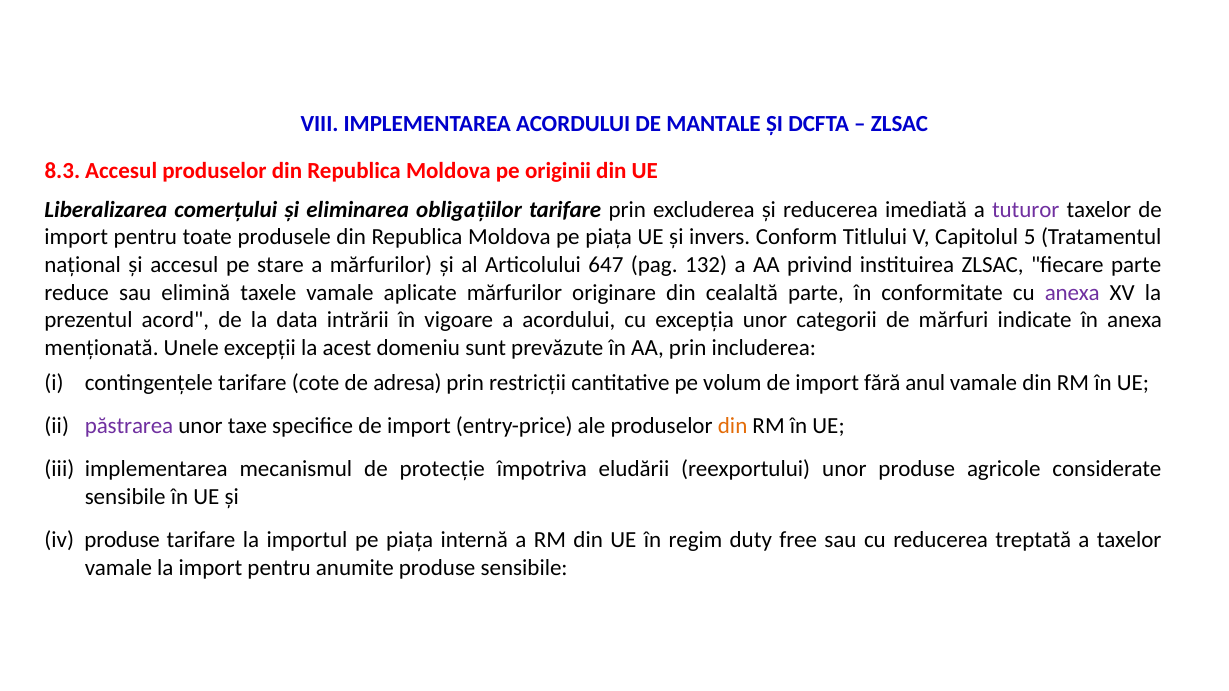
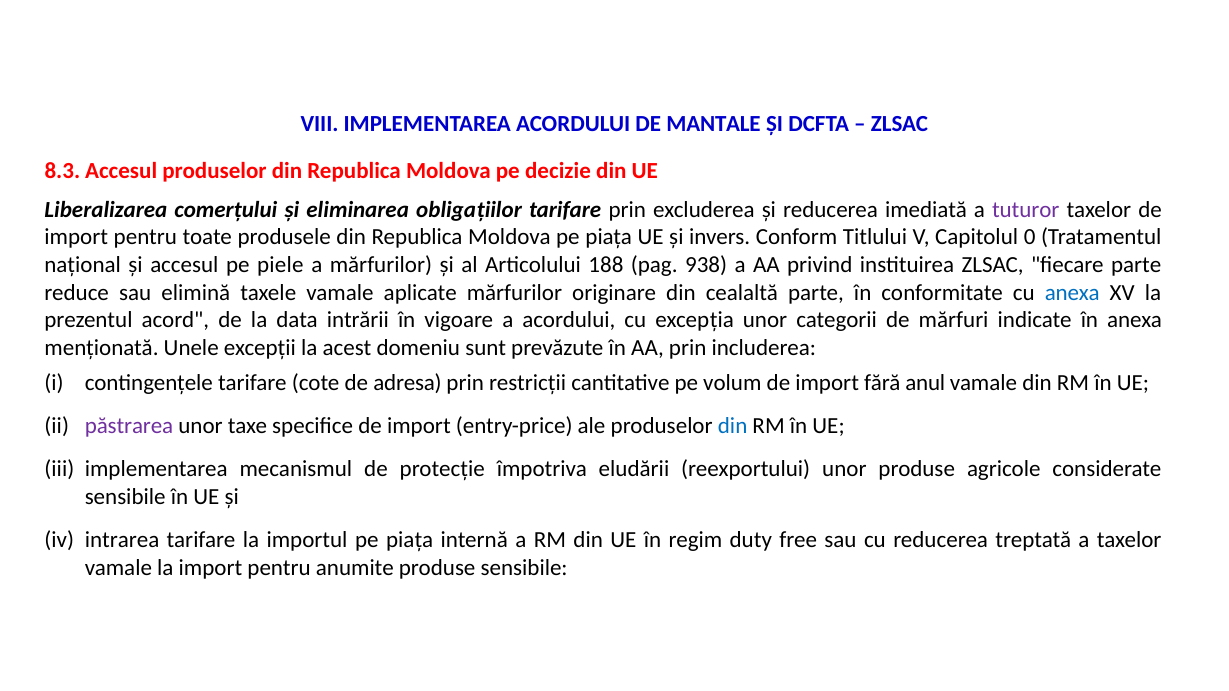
originii: originii -> decizie (558, 171)
5: 5 -> 0 (1030, 237)
stare: stare -> piele (280, 265)
647: 647 -> 188 (606, 265)
132: 132 -> 938 (706, 265)
anexa colour: purple -> blue (1072, 293)
din colour: orange -> blue (733, 426)
produse: produse -> intrarea (122, 540)
